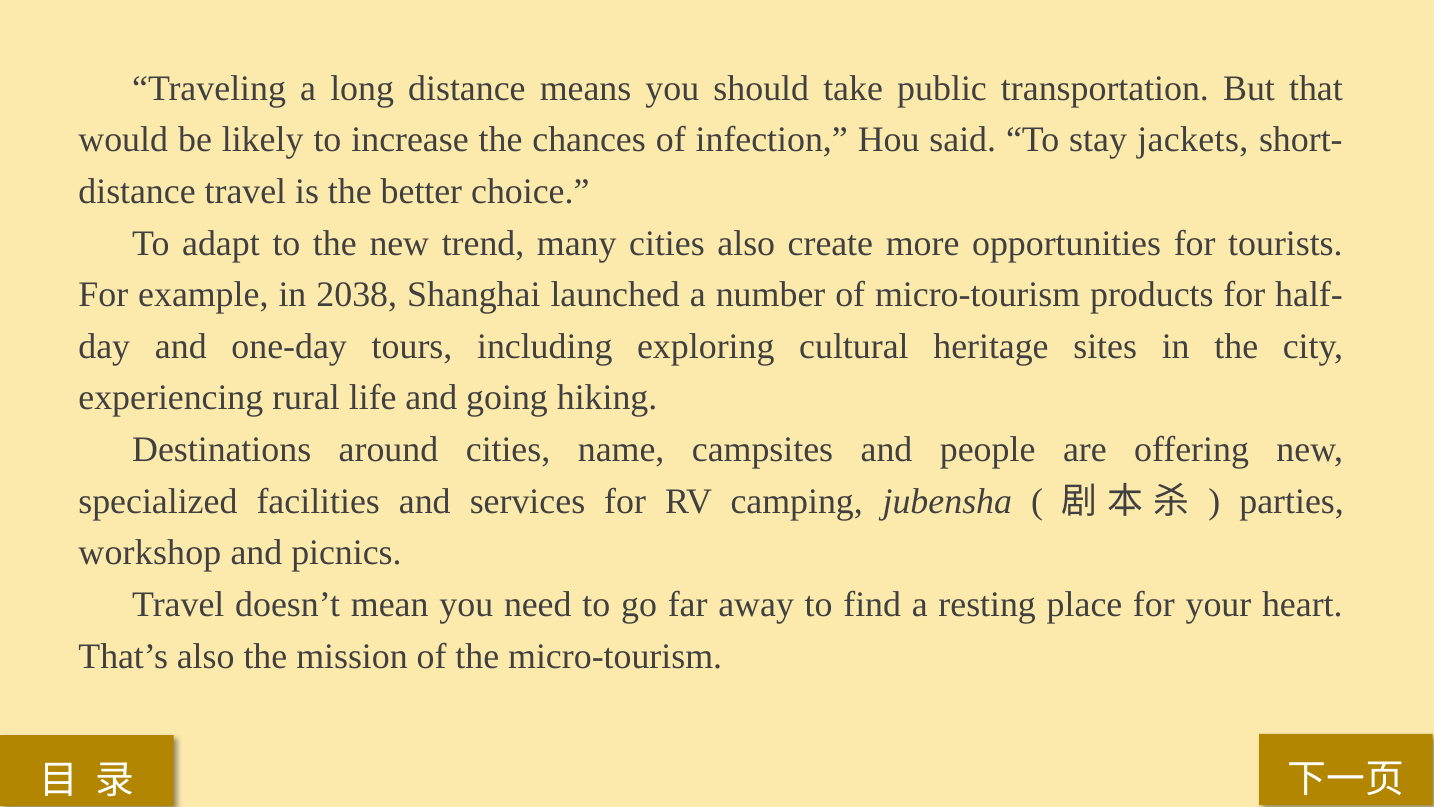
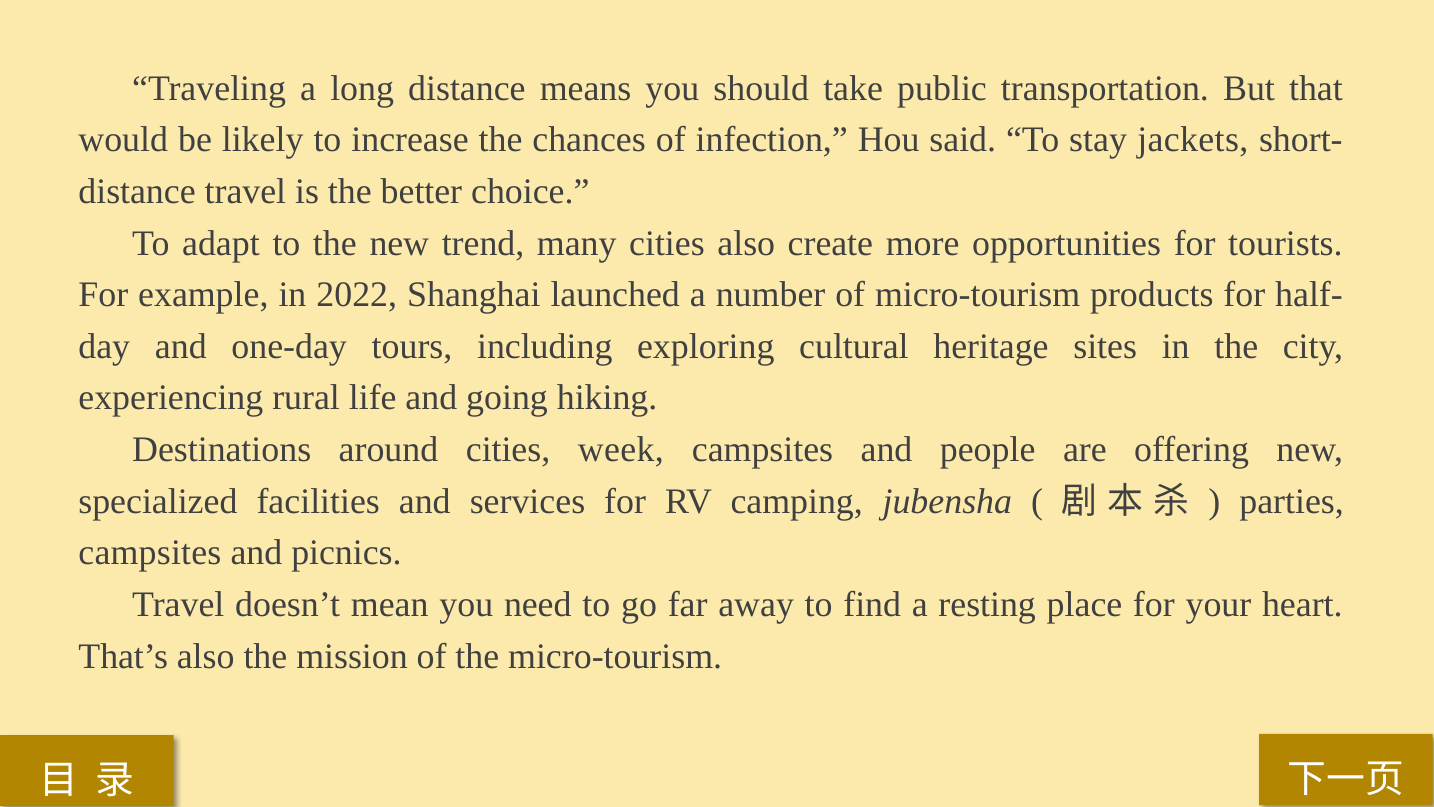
2038: 2038 -> 2022 (357, 295)
name: name -> week (621, 450)
workshop: workshop -> campsites (150, 553)
